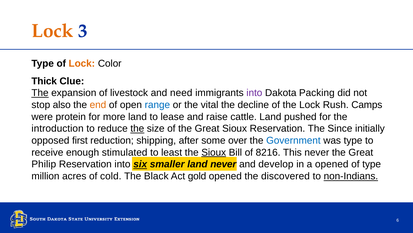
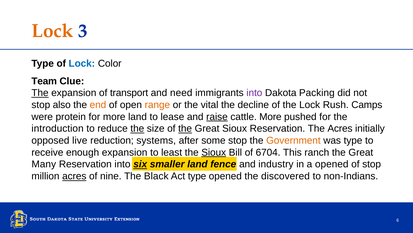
Lock colour: orange -> blue (82, 63)
Thick: Thick -> Team (44, 81)
livestock: livestock -> transport (129, 93)
range colour: blue -> orange (157, 105)
raise underline: none -> present (217, 116)
cattle Land: Land -> More (270, 116)
the underline: none -> present (185, 128)
The Since: Since -> Acres (340, 128)
first: first -> live (80, 140)
shipping: shipping -> systems (156, 140)
some over: over -> stop (238, 140)
Government colour: blue -> orange (293, 140)
enough stimulated: stimulated -> expansion (125, 152)
8216: 8216 -> 6704 (268, 152)
This never: never -> ranch (317, 152)
Philip: Philip -> Many (44, 164)
land never: never -> fence (223, 164)
develop: develop -> industry (276, 164)
of type: type -> stop (372, 164)
acres underline: none -> present (74, 176)
cold: cold -> nine (111, 176)
Act gold: gold -> type (197, 176)
non-Indians underline: present -> none (351, 176)
